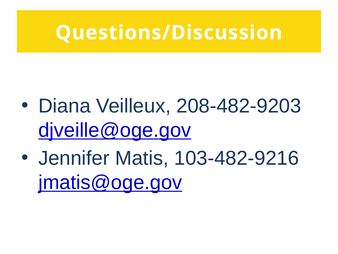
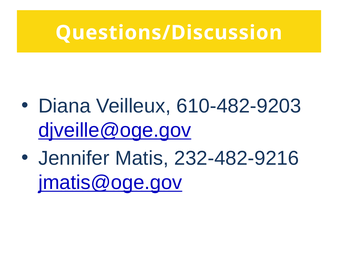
208-482-9203: 208-482-9203 -> 610-482-9203 (239, 106)
103-482-9216: 103-482-9216 -> 232-482-9216 (237, 158)
